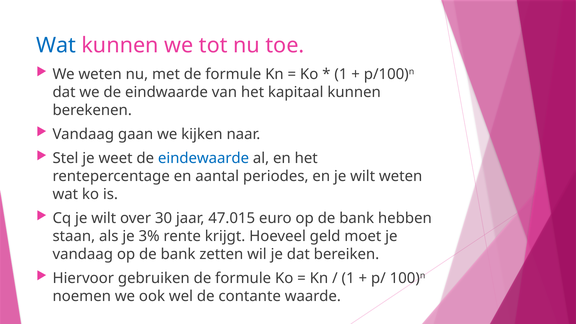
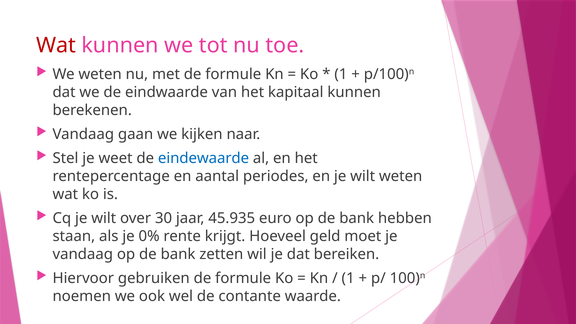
Wat colour: blue -> red (56, 45)
47.015: 47.015 -> 45.935 (232, 218)
3%: 3% -> 0% (149, 236)
